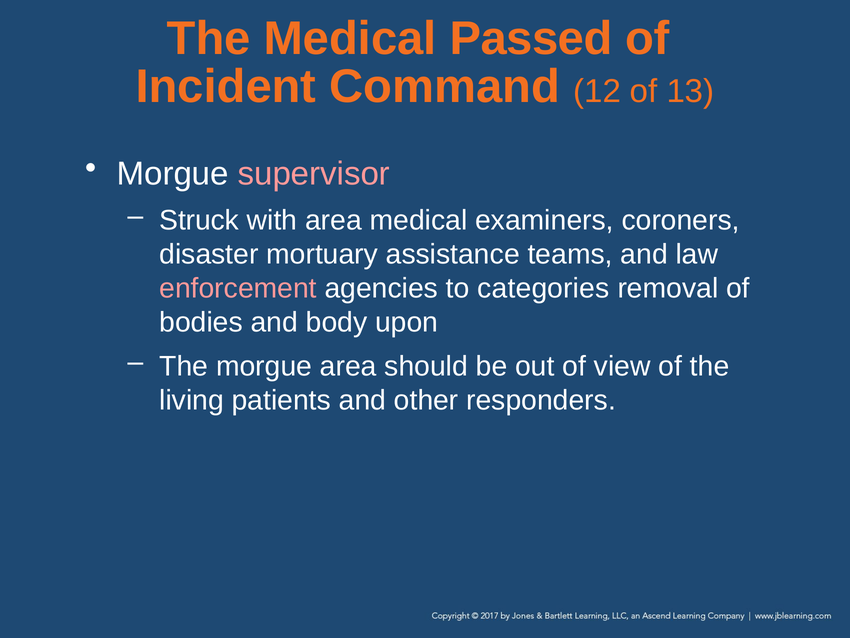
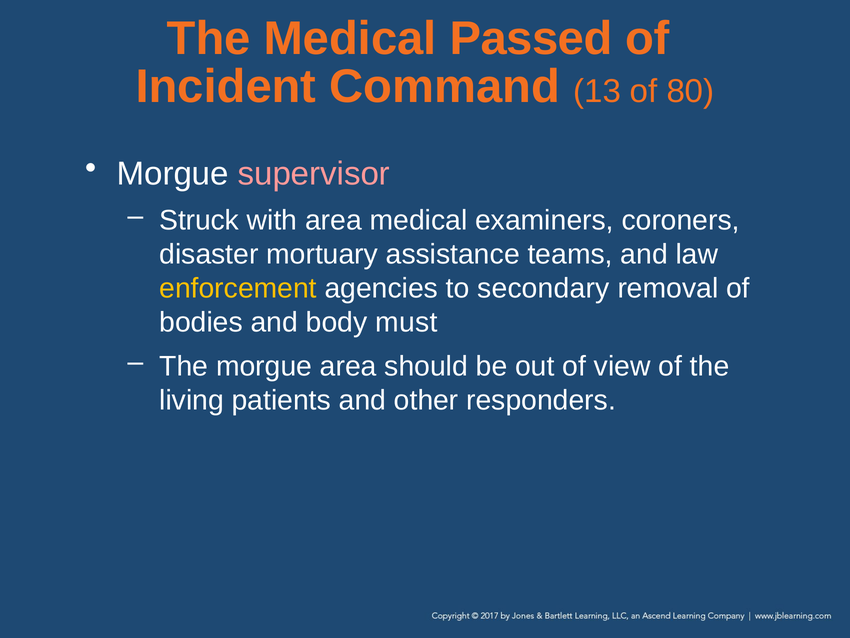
12: 12 -> 13 (597, 91)
13: 13 -> 80 (690, 91)
enforcement colour: pink -> yellow (238, 288)
categories: categories -> secondary (543, 288)
upon: upon -> must (406, 322)
